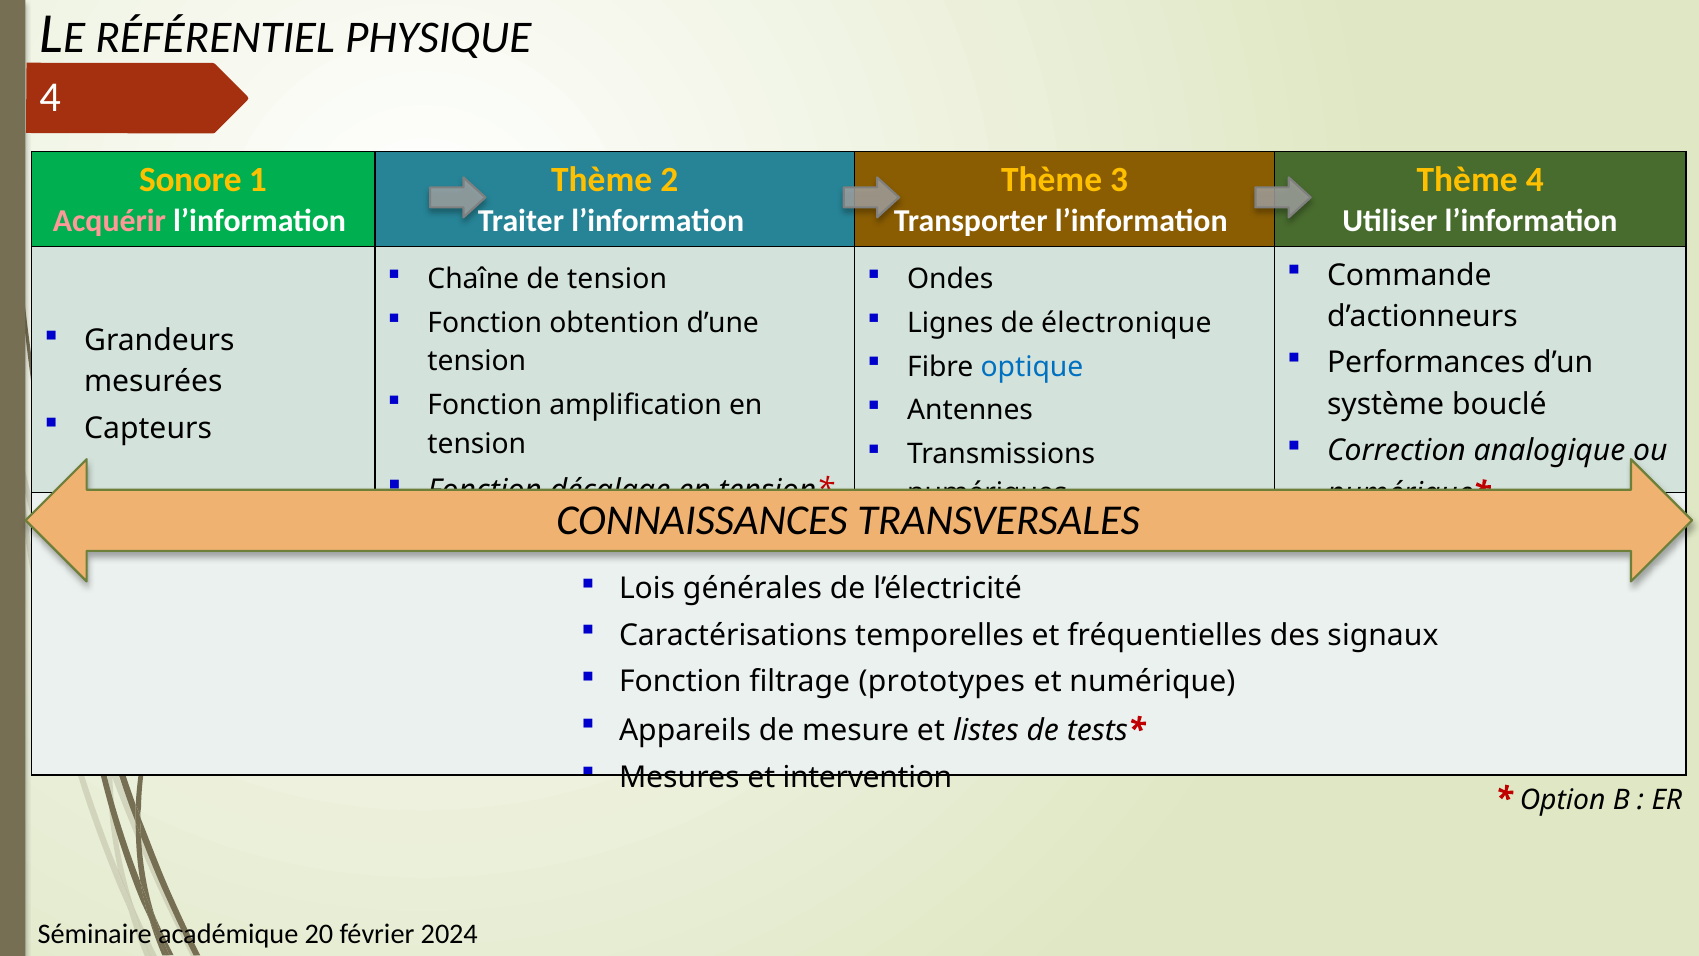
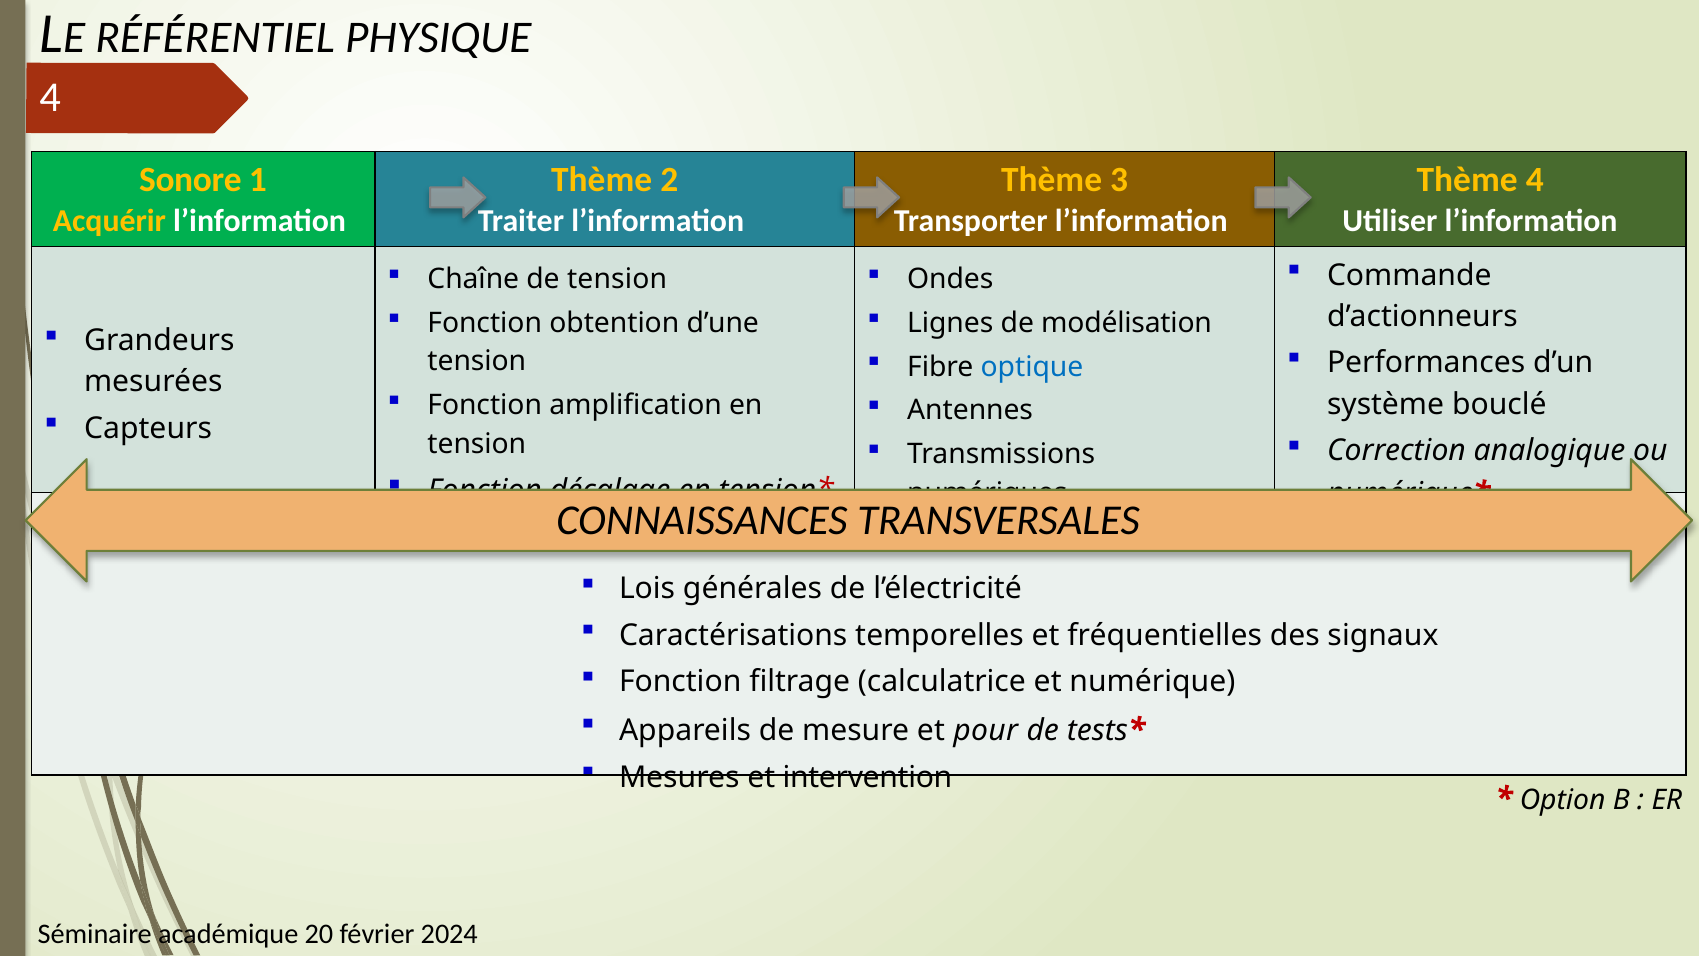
Acquérir colour: pink -> yellow (109, 221)
électronique: électronique -> modélisation (1127, 323)
prototypes: prototypes -> calculatrice (942, 682)
listes: listes -> pour (986, 730)
